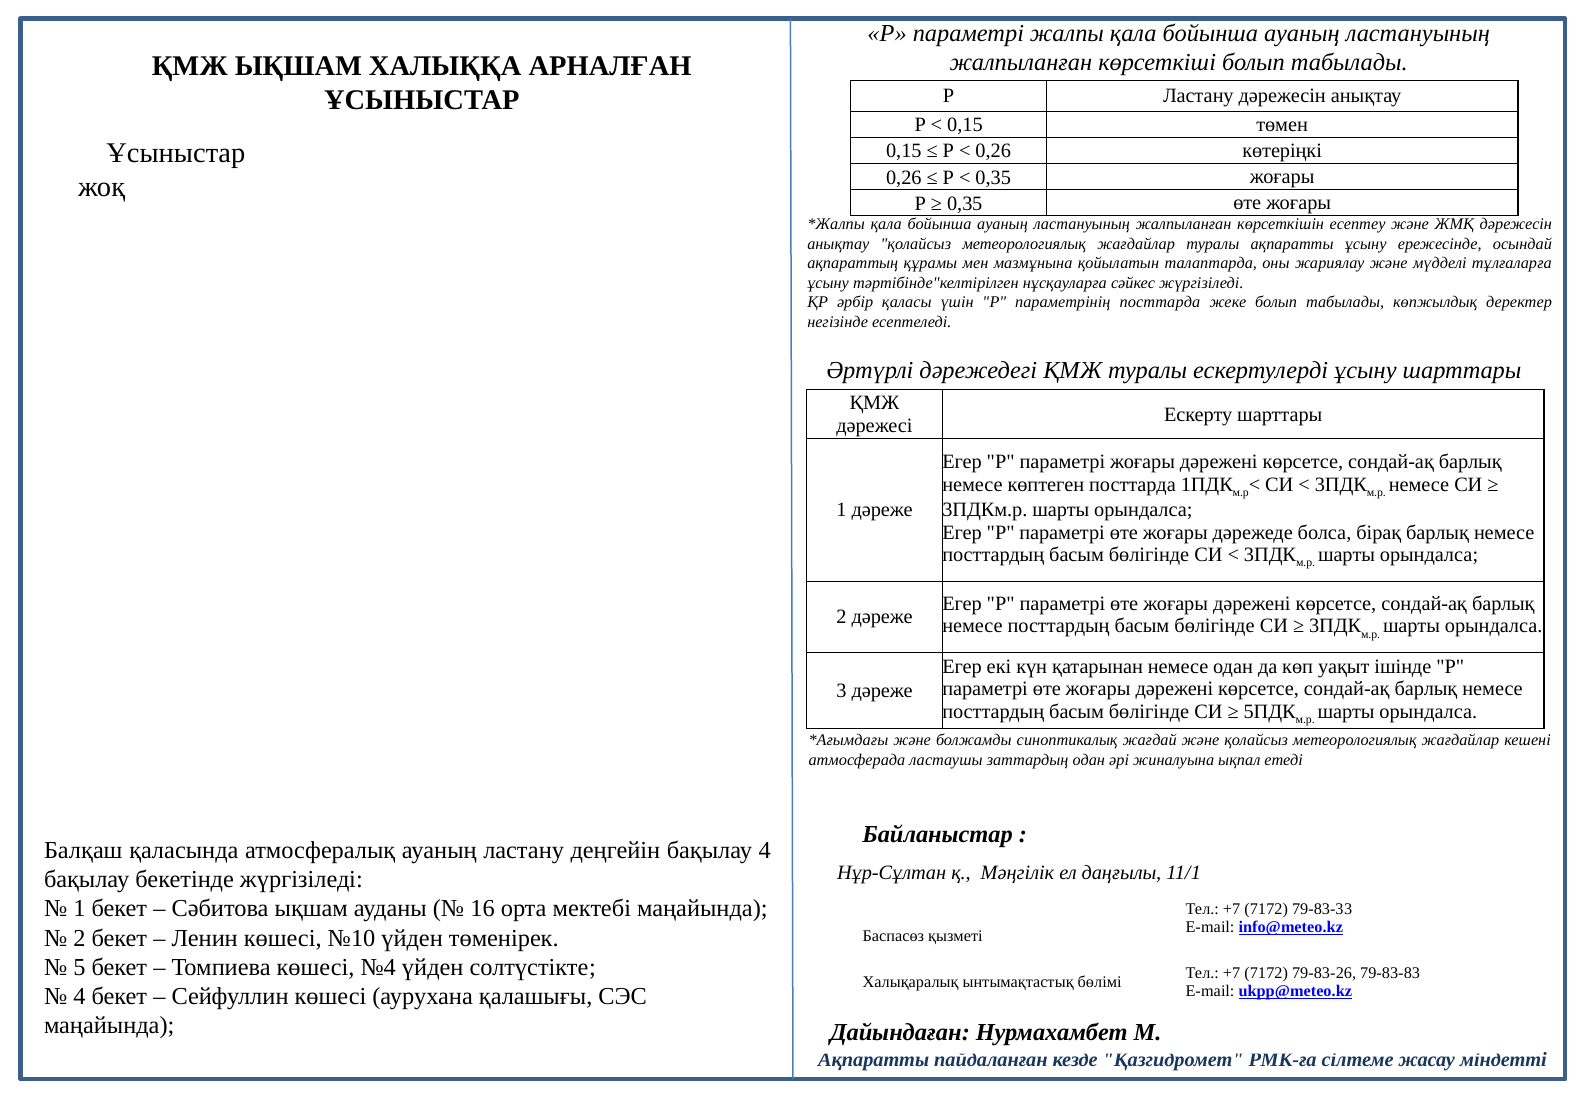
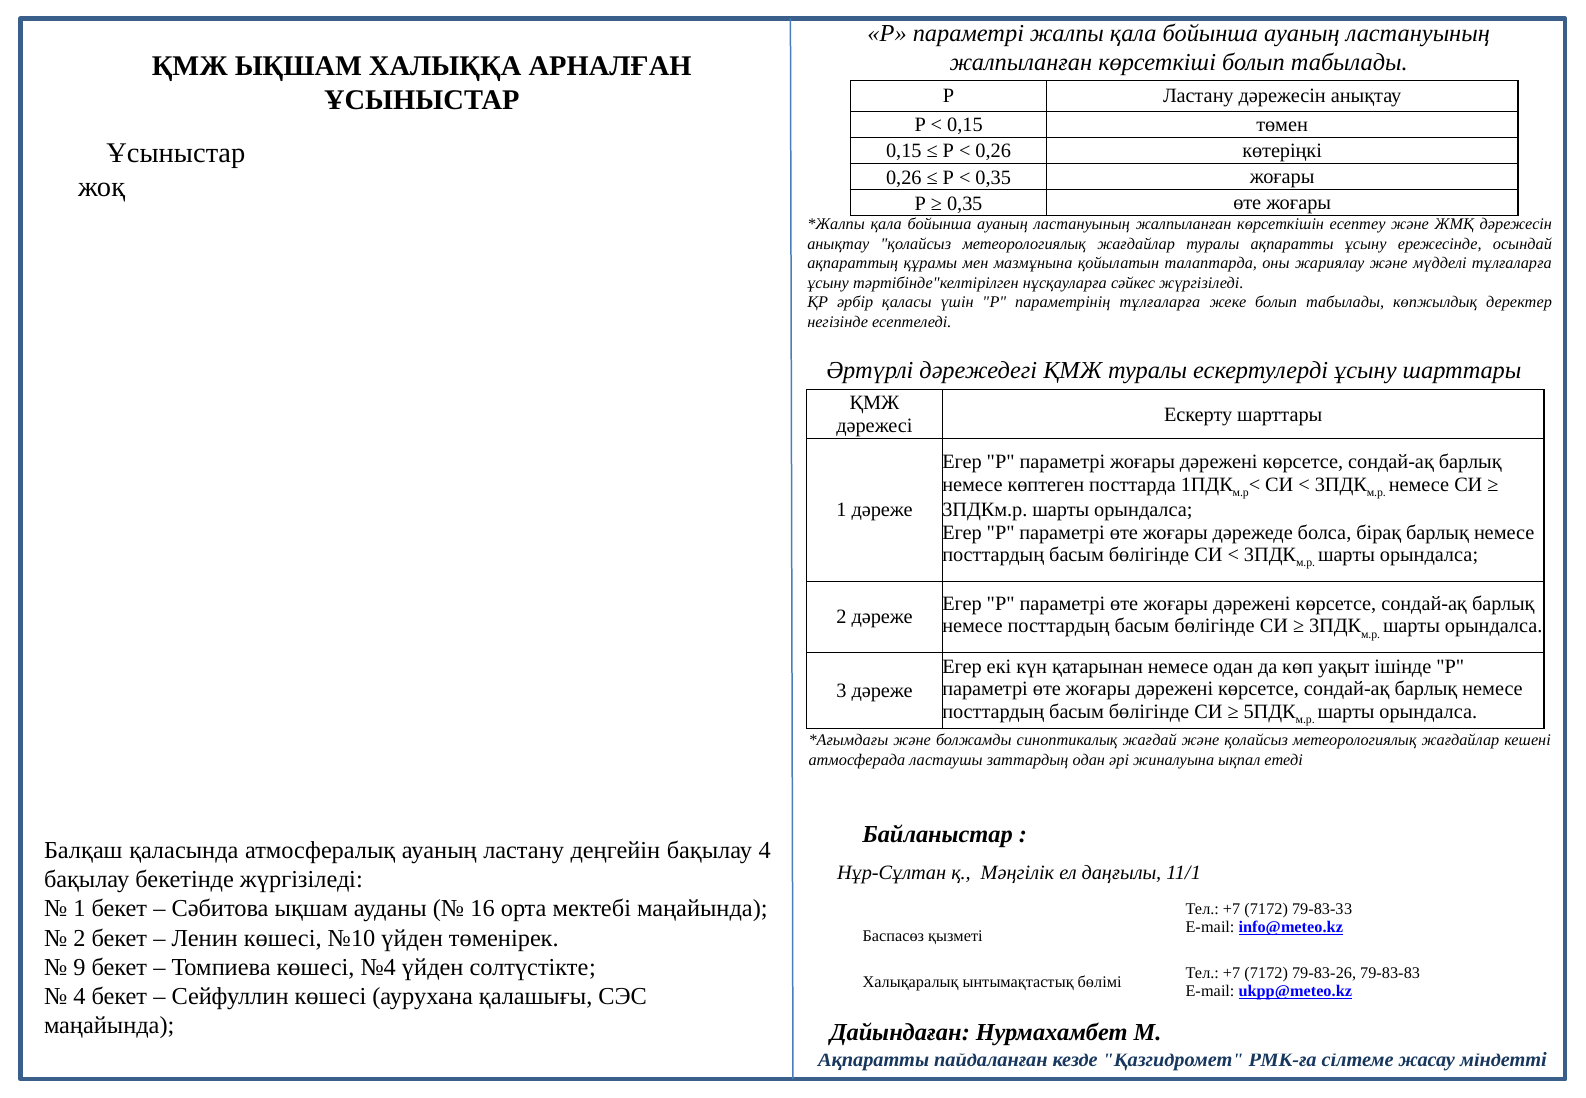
параметрінің посттарда: посттарда -> тұлғаларға (1160, 302)
5: 5 -> 9 (79, 967)
